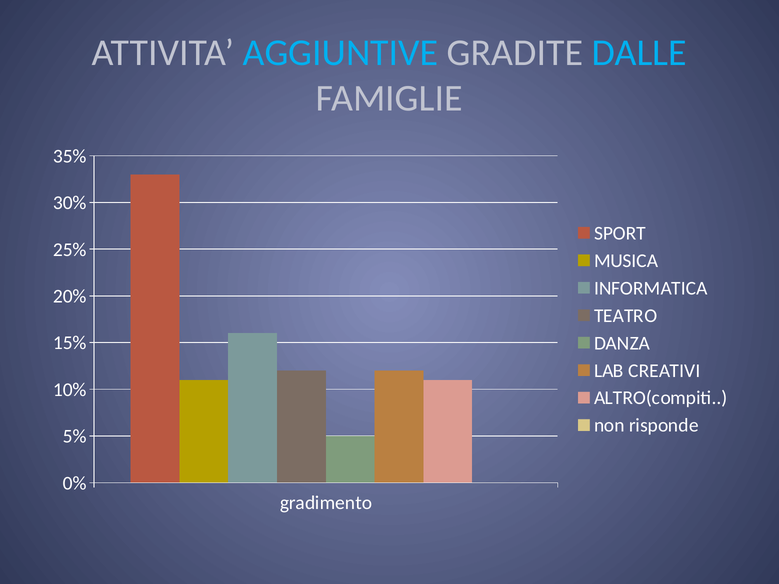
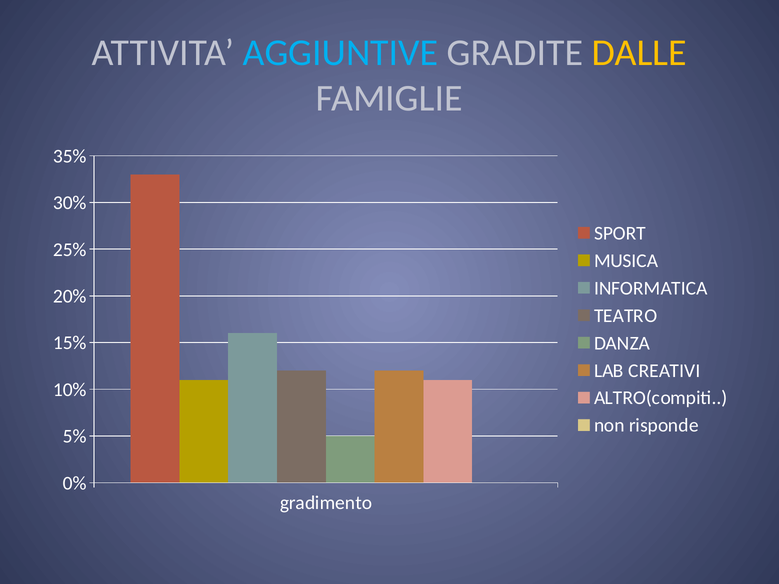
DALLE colour: light blue -> yellow (639, 53)
